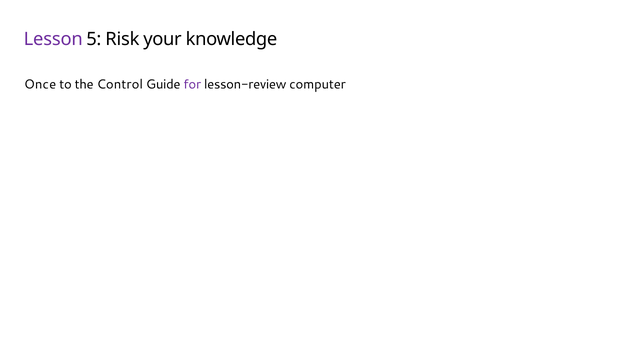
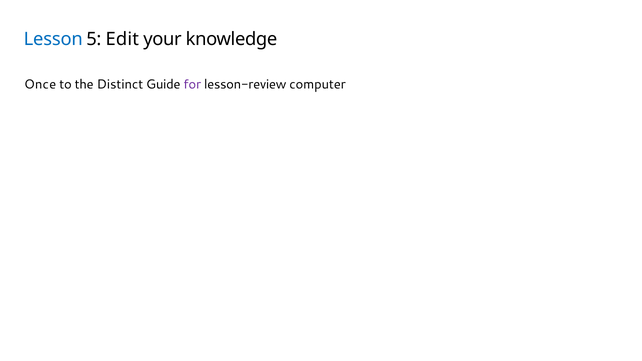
Lesson colour: purple -> blue (53, 39)
Risk: Risk -> Edit (122, 39)
Control: Control -> Distinct (120, 84)
